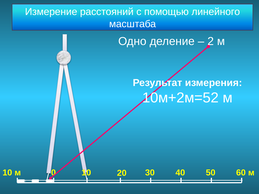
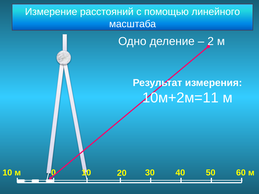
10м+2м=52: 10м+2м=52 -> 10м+2м=11 (181, 98)
